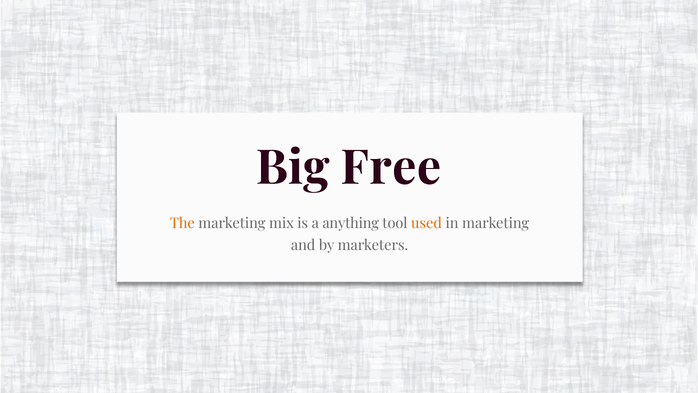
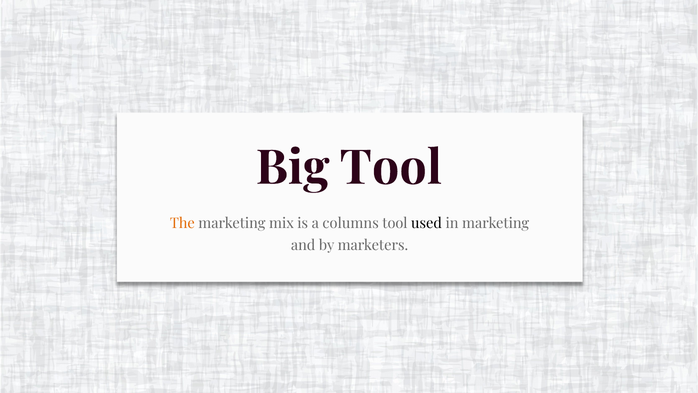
Big Free: Free -> Tool (391, 168)
anything: anything -> columns (351, 223)
used colour: orange -> black (426, 223)
